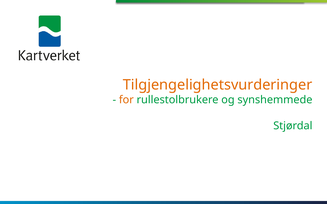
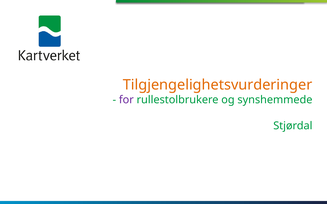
for colour: orange -> purple (126, 100)
